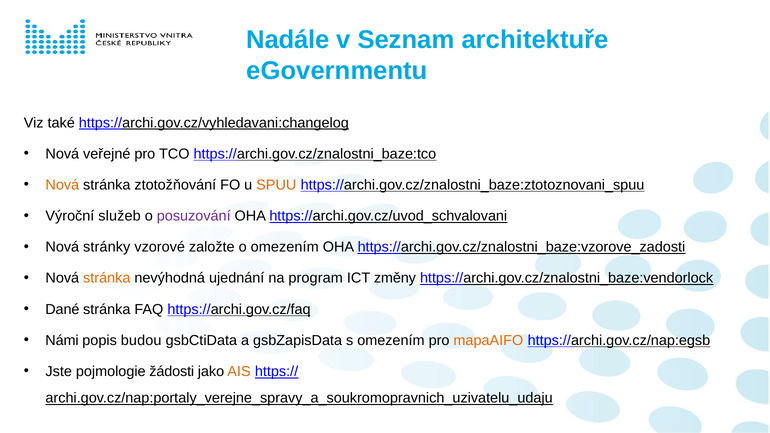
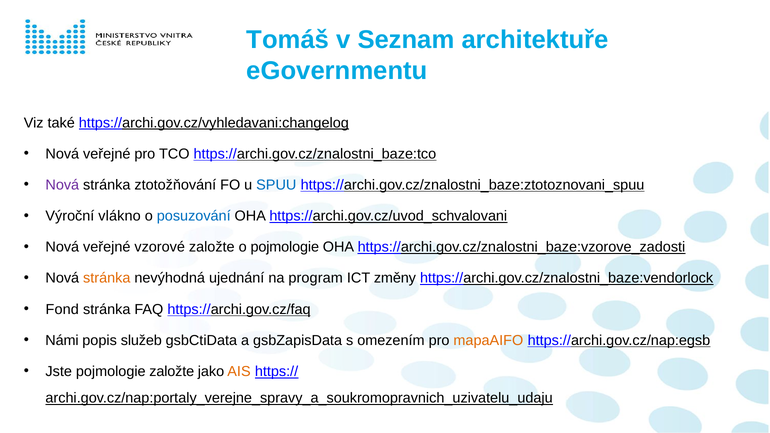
Nadále: Nadále -> Tomáš (288, 40)
Nová colour: orange -> purple (62, 185)
SPUU colour: orange -> blue (276, 185)
služeb: služeb -> vlákno (120, 216)
posuzování colour: purple -> blue (194, 216)
stránky: stránky -> veřejné (107, 247)
o omezením: omezením -> pojmologie (285, 247)
Dané: Dané -> Fond (62, 309)
budou: budou -> služeb (141, 341)
pojmologie žádosti: žádosti -> založte (172, 372)
